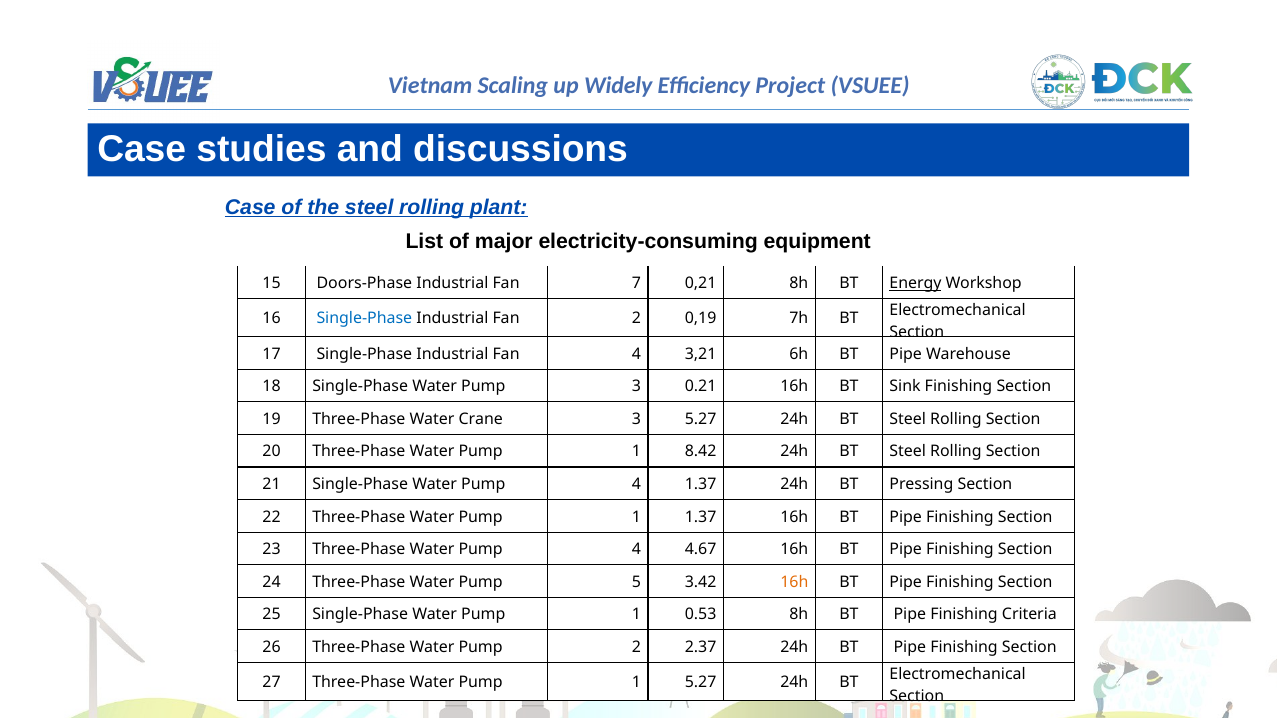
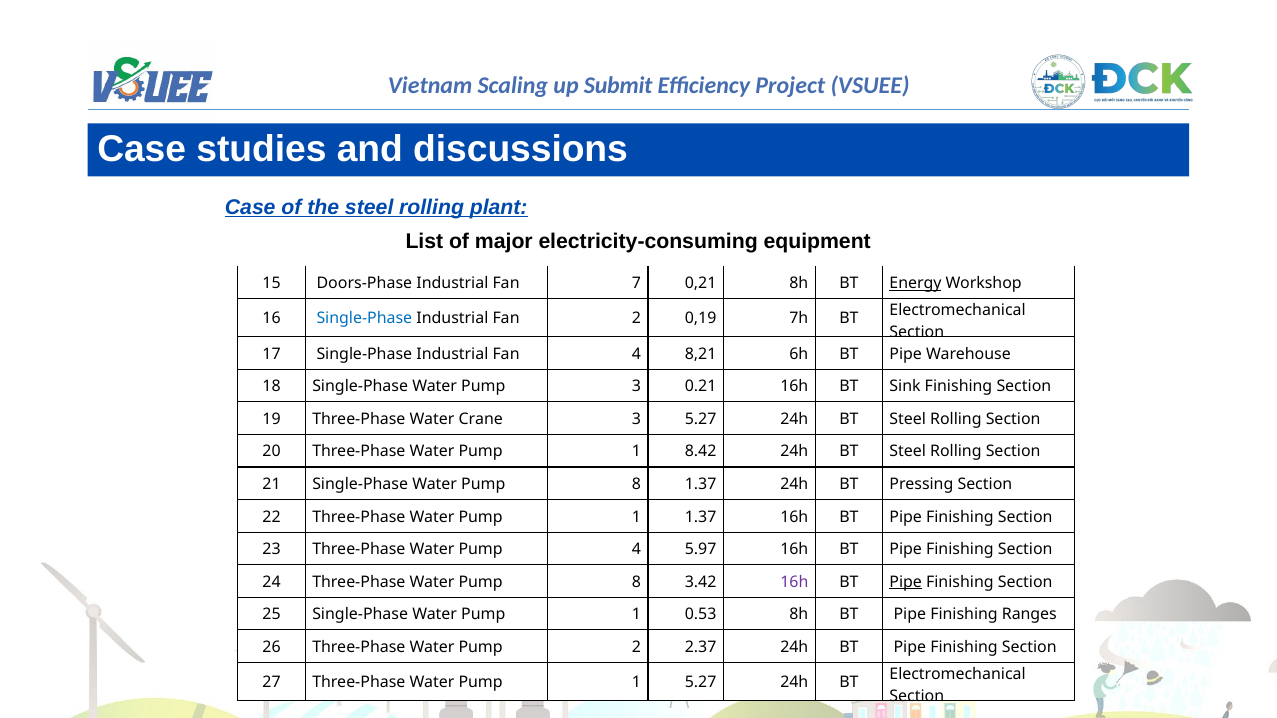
Widely: Widely -> Submit (618, 85)
3,21: 3,21 -> 8,21 (701, 354)
Single-Phase Water Pump 4: 4 -> 8 (636, 485)
4.67: 4.67 -> 5.97 (701, 550)
Three-Phase Water Pump 5: 5 -> 8 (636, 582)
16h colour: orange -> purple (794, 582)
Pipe underline: none -> present (906, 582)
Criteria: Criteria -> Ranges (1029, 615)
